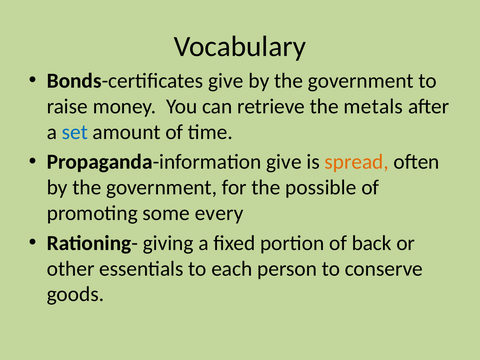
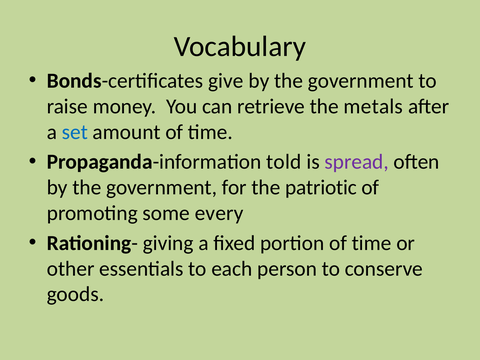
Propaganda-information give: give -> told (284, 162)
spread colour: orange -> purple (357, 162)
possible: possible -> patriotic (321, 187)
portion of back: back -> time (372, 243)
